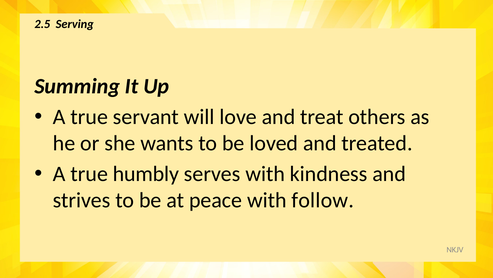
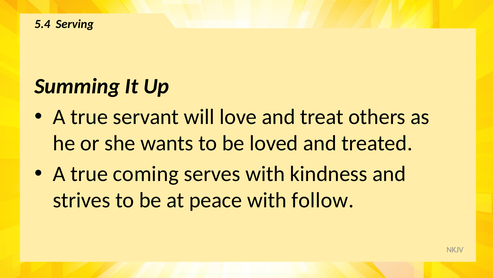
2.5: 2.5 -> 5.4 (42, 24)
humbly: humbly -> coming (146, 174)
